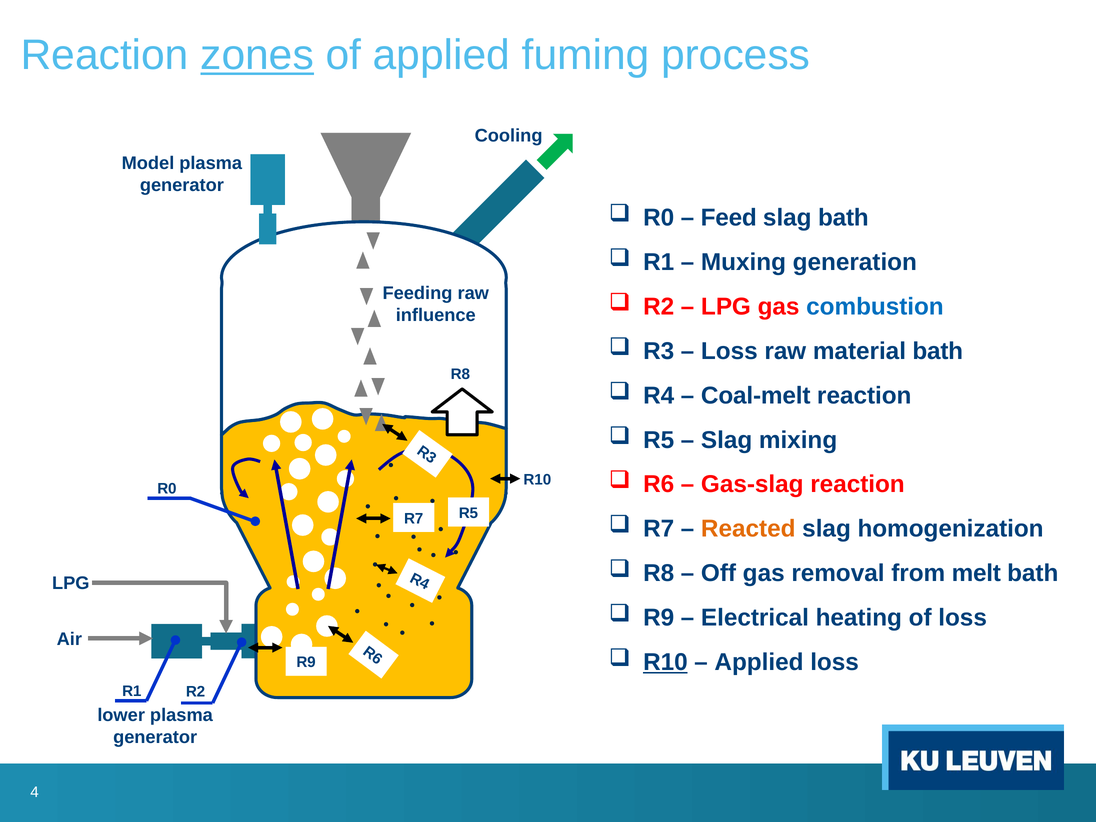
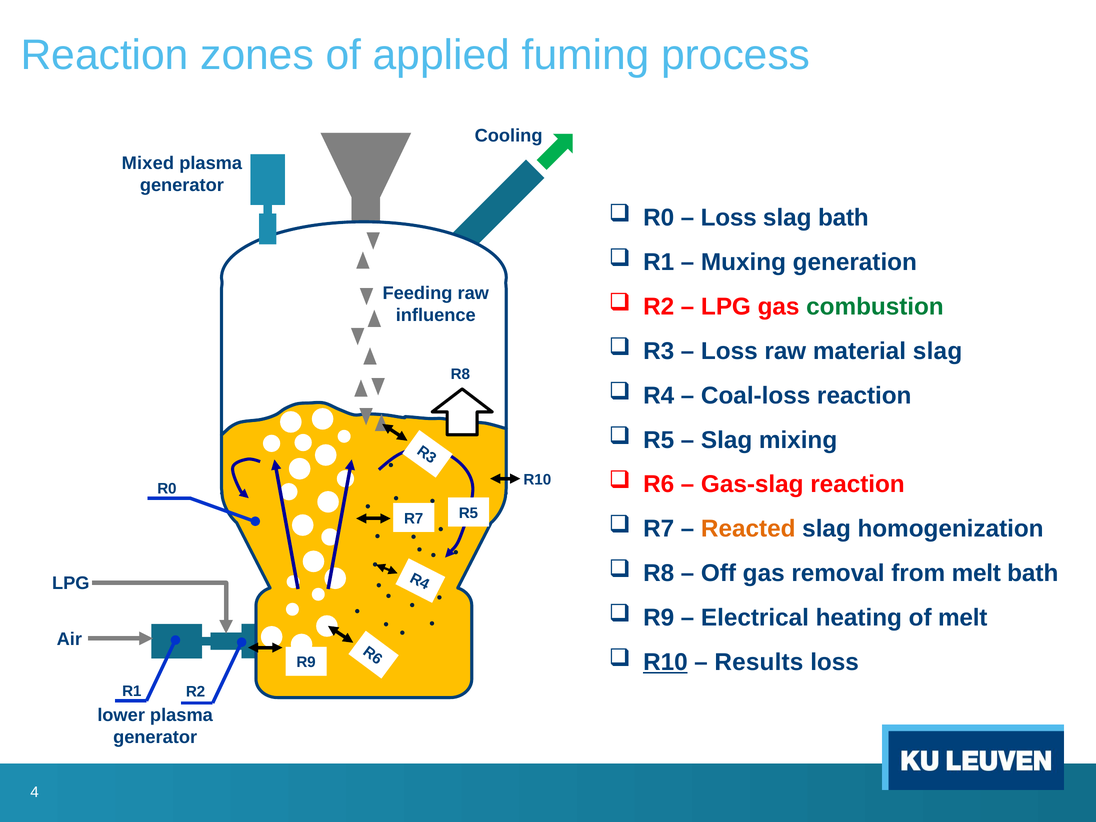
zones underline: present -> none (257, 55)
Model: Model -> Mixed (148, 163)
Feed: Feed -> Loss (729, 218)
combustion colour: blue -> green (875, 307)
material bath: bath -> slag (938, 351)
Coal-melt: Coal-melt -> Coal-loss (756, 396)
of loss: loss -> melt (963, 618)
Applied: Applied -> Results (759, 662)
